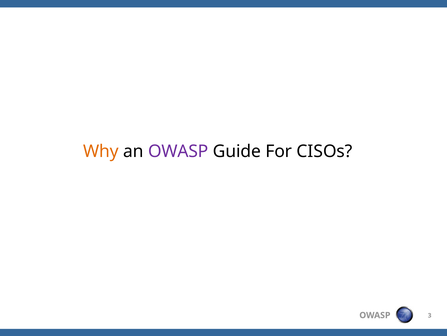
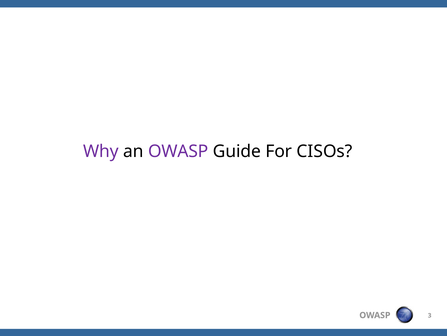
Why colour: orange -> purple (101, 151)
